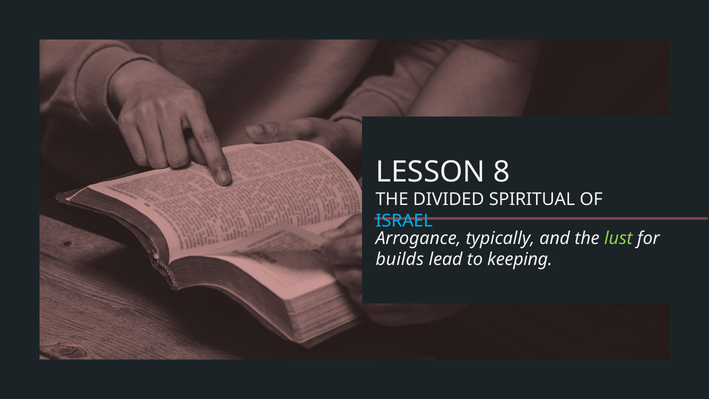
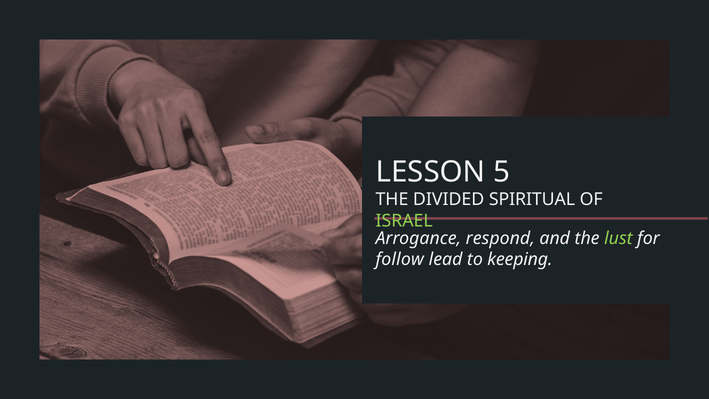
8: 8 -> 5 (502, 172)
ISRAEL colour: light blue -> light green (404, 221)
typically: typically -> respond (500, 238)
builds: builds -> follow (400, 260)
